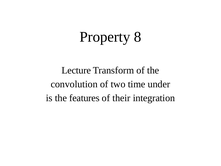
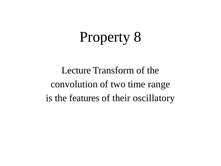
under: under -> range (159, 84)
integration: integration -> oscillatory (154, 98)
